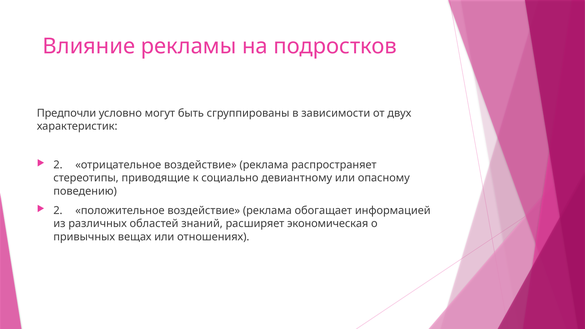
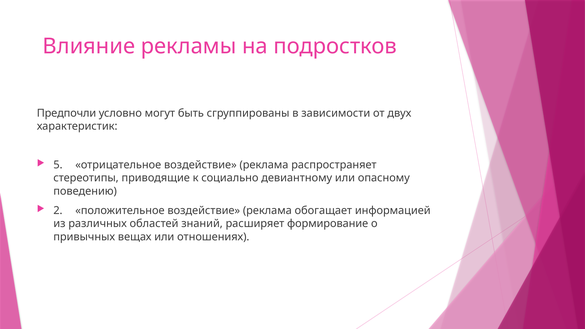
2: 2 -> 5 (58, 165)
экономическая: экономическая -> формирование (328, 224)
